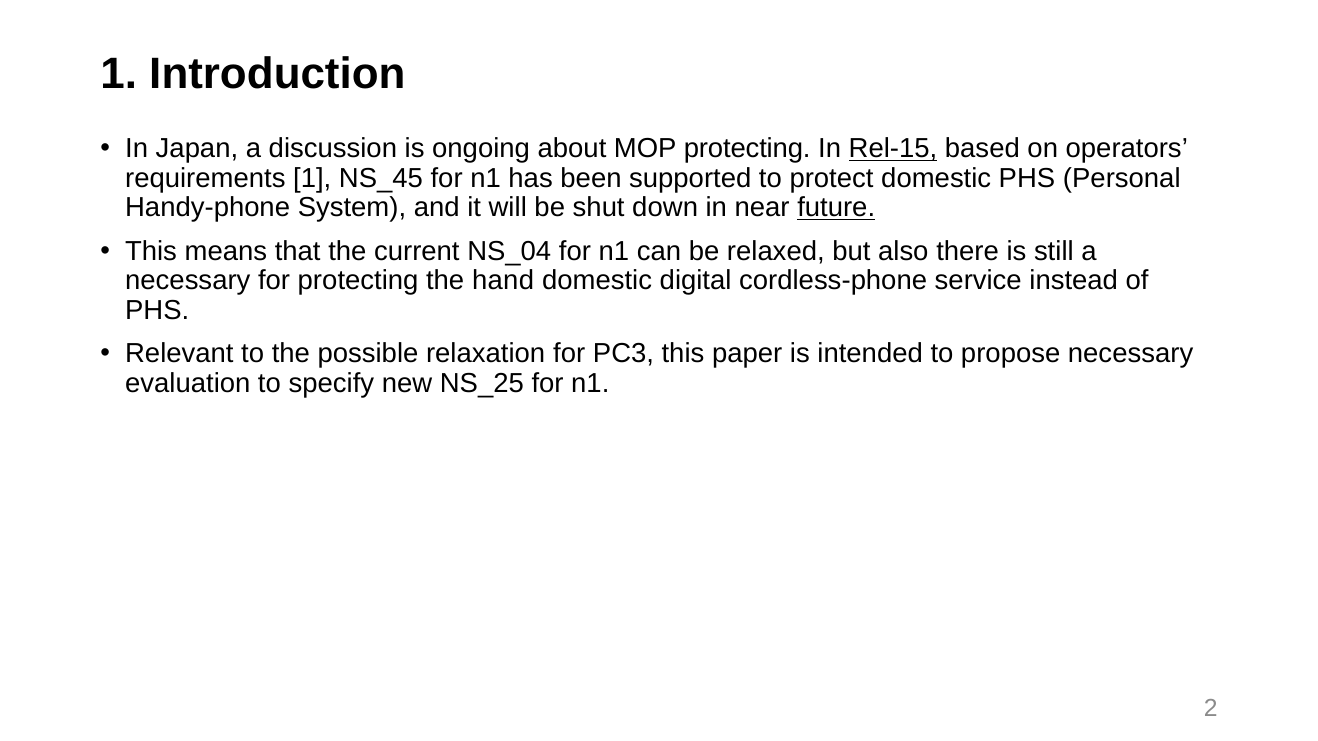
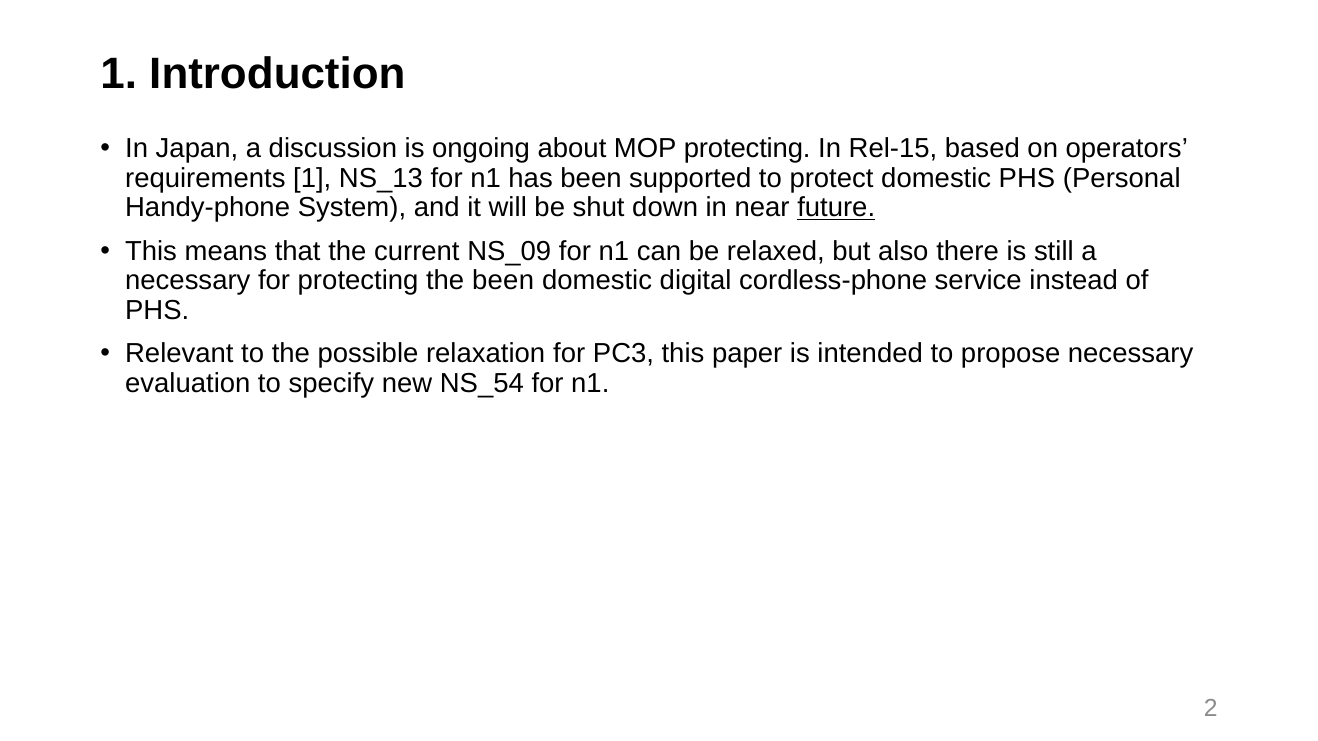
Rel-15 underline: present -> none (893, 149)
NS_45: NS_45 -> NS_13 (381, 178)
NS_04: NS_04 -> NS_09 (509, 251)
the hand: hand -> been (503, 281)
NS_25: NS_25 -> NS_54 (482, 384)
